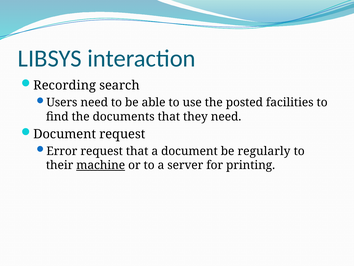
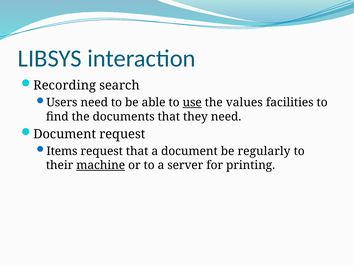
use underline: none -> present (192, 102)
posted: posted -> values (244, 102)
Error: Error -> Items (62, 151)
